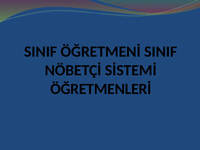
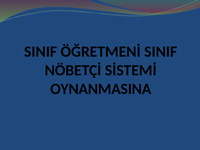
ÖĞRETMENLERİ: ÖĞRETMENLERİ -> OYNANMASINA (101, 89)
